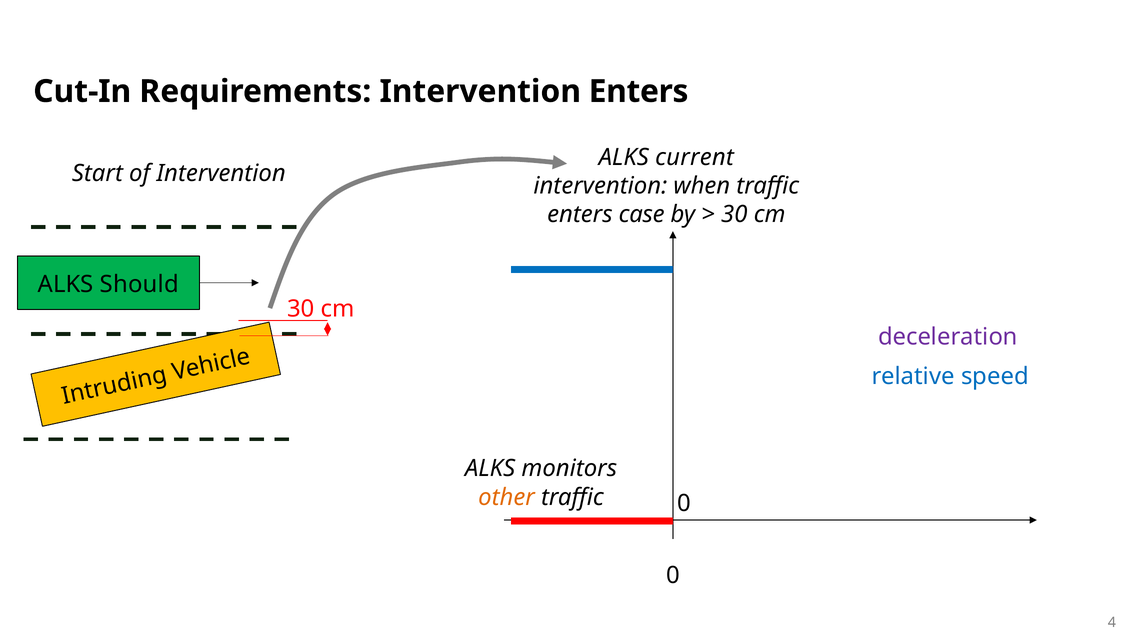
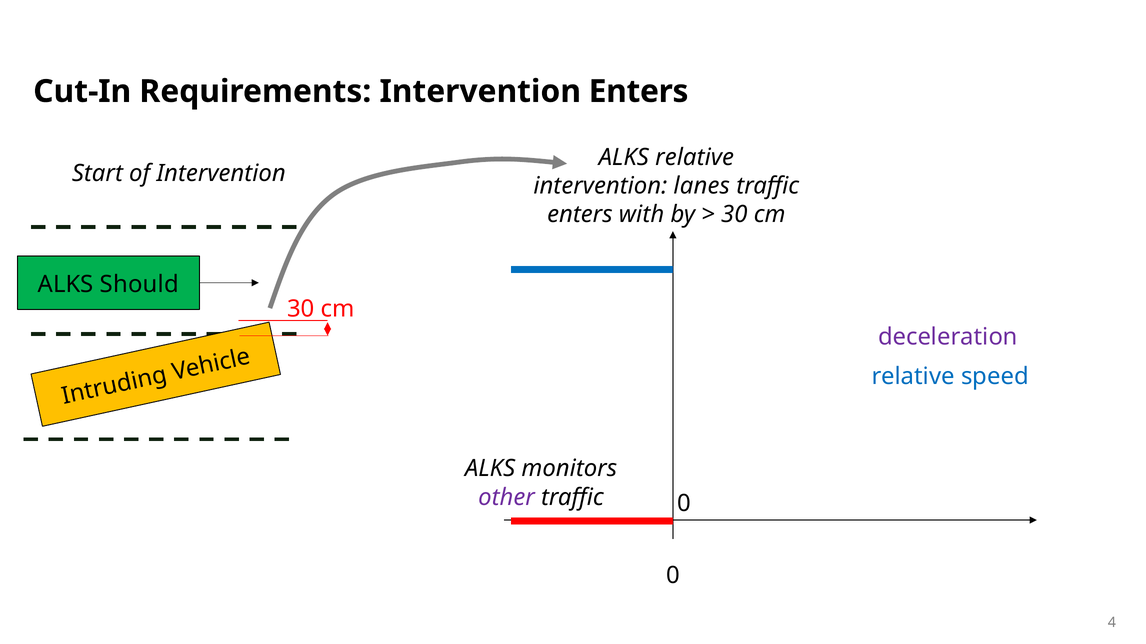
ALKS current: current -> relative (695, 157)
when: when -> lanes (702, 186)
case: case -> with (641, 215)
other colour: orange -> purple (507, 498)
